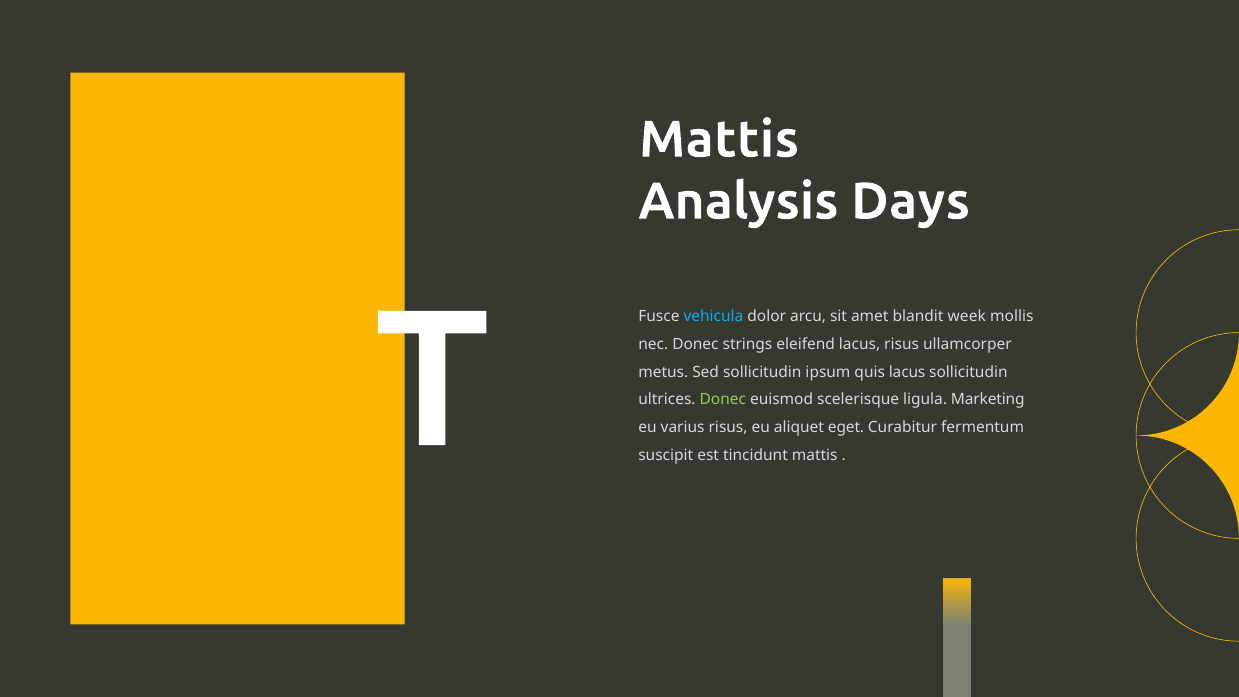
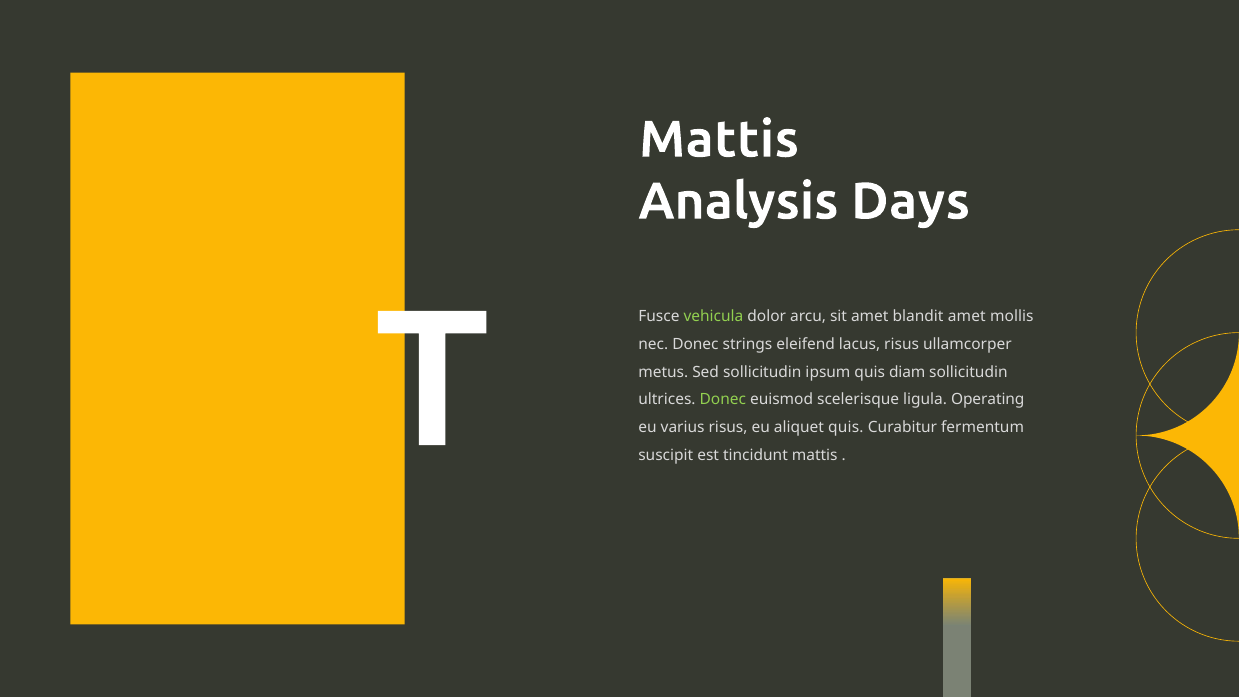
vehicula colour: light blue -> light green (713, 316)
blandit week: week -> amet (967, 316)
quis lacus: lacus -> diam (907, 372)
Marketing: Marketing -> Operating (988, 400)
aliquet eget: eget -> quis (846, 428)
